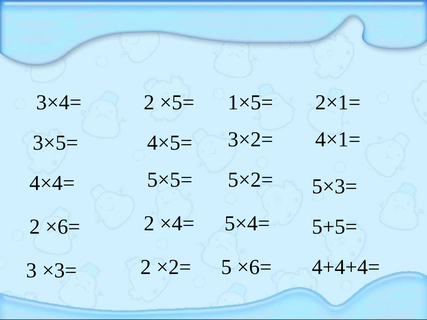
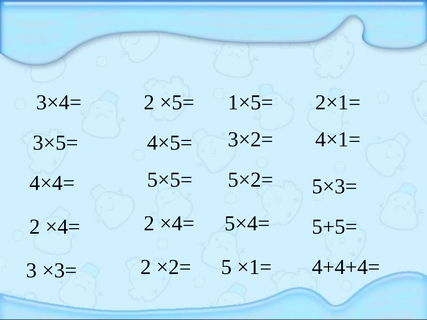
×6=: ×6= -> ×4= (63, 227)
5 ×6=: ×6= -> ×1= (254, 267)
